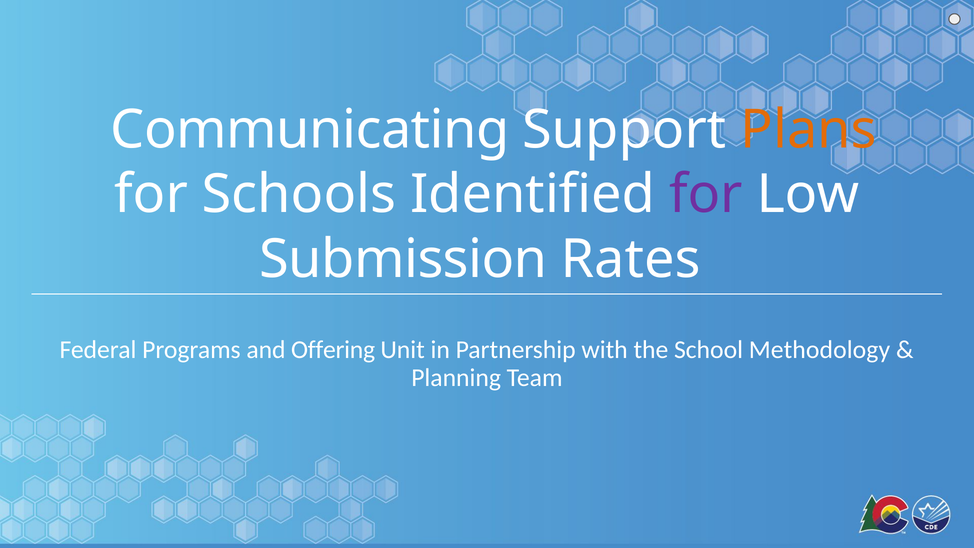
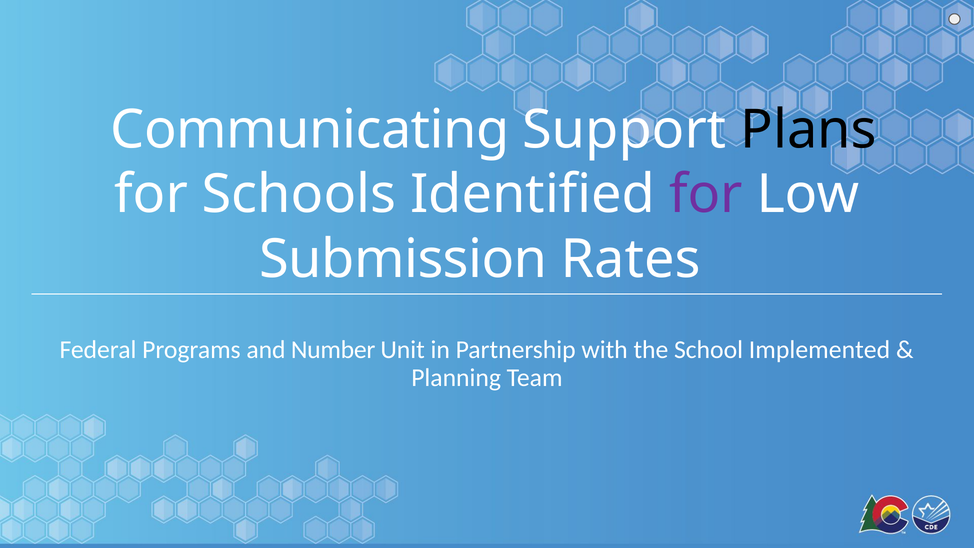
Plans colour: orange -> black (809, 130)
Offering: Offering -> Number (333, 350)
Methodology: Methodology -> Implemented (819, 350)
